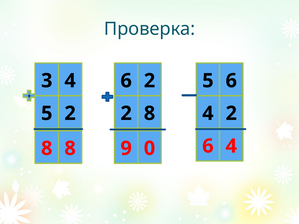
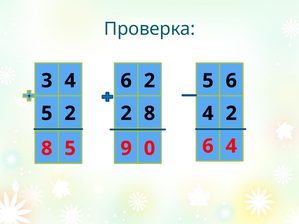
8 8: 8 -> 5 (70, 149)
